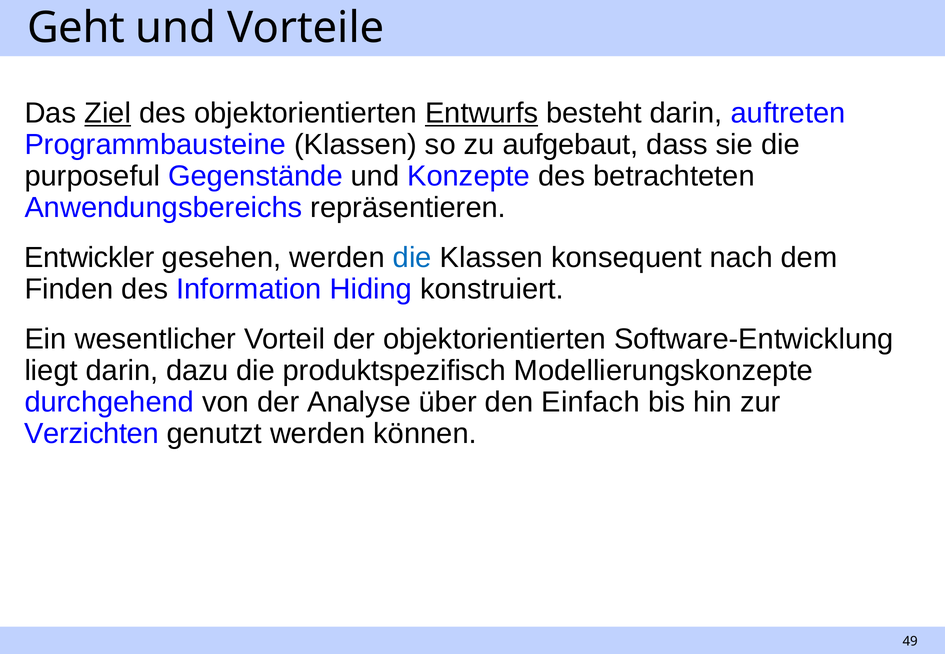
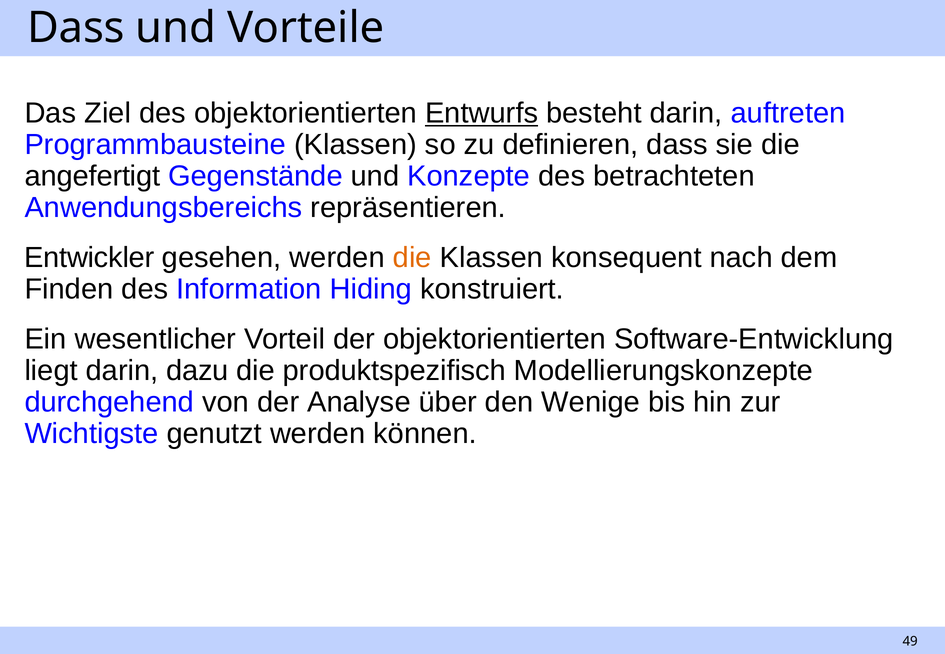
Geht: Geht -> Dass (76, 28)
Ziel underline: present -> none (108, 113)
aufgebaut: aufgebaut -> definieren (570, 145)
purposeful: purposeful -> angefertigt (92, 176)
die colour: blue -> orange (412, 258)
Einfach: Einfach -> Wenige (591, 402)
Verzichten: Verzichten -> Wichtigste (92, 434)
